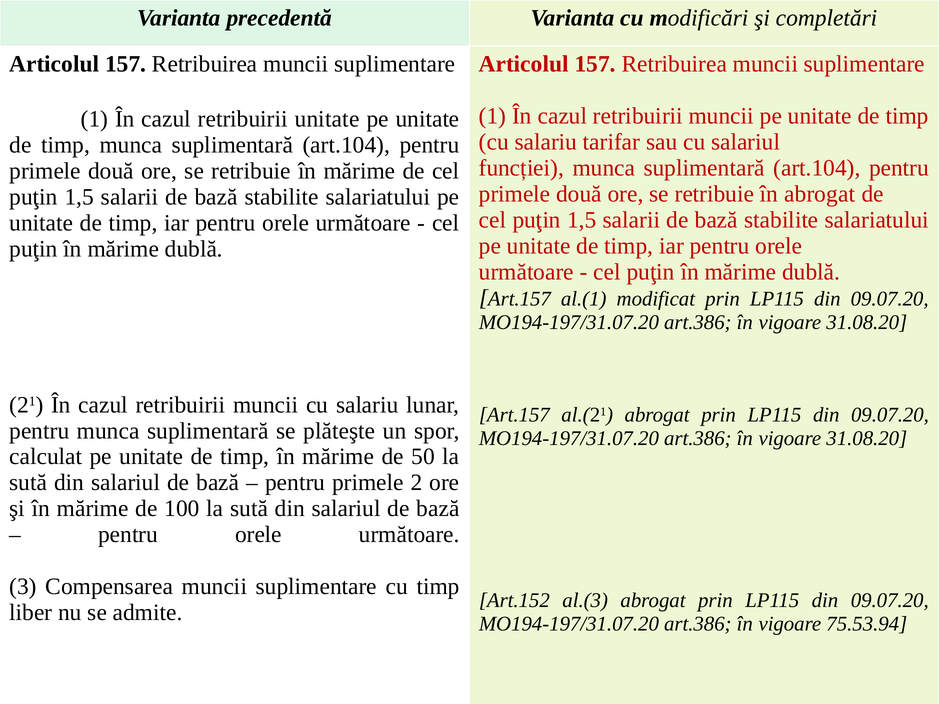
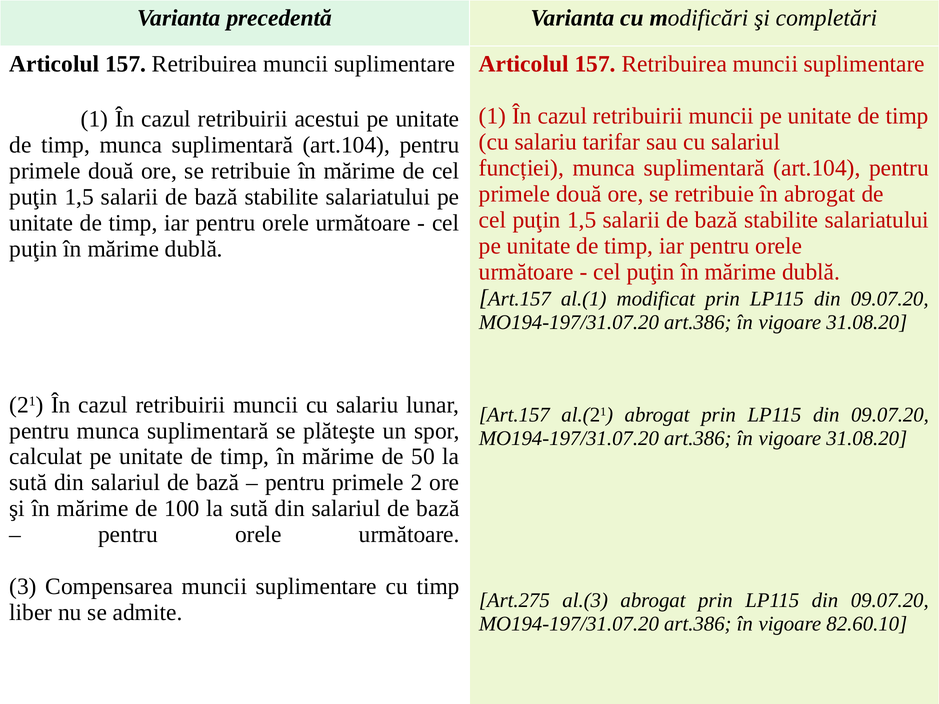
retribuirii unitate: unitate -> acestui (327, 119)
Art.152: Art.152 -> Art.275 (514, 601)
75.53.94: 75.53.94 -> 82.60.10 (867, 624)
